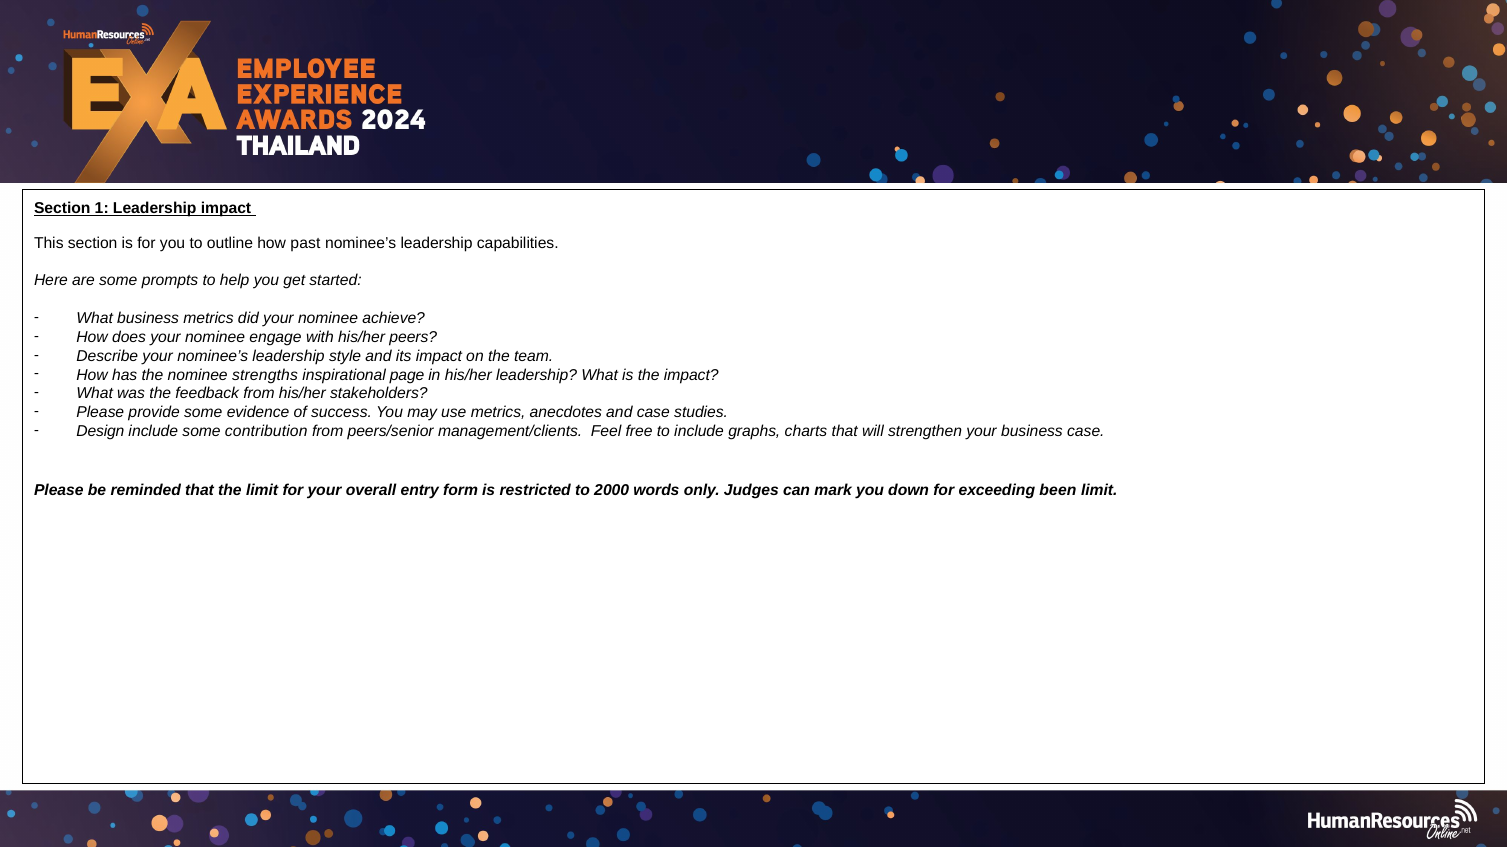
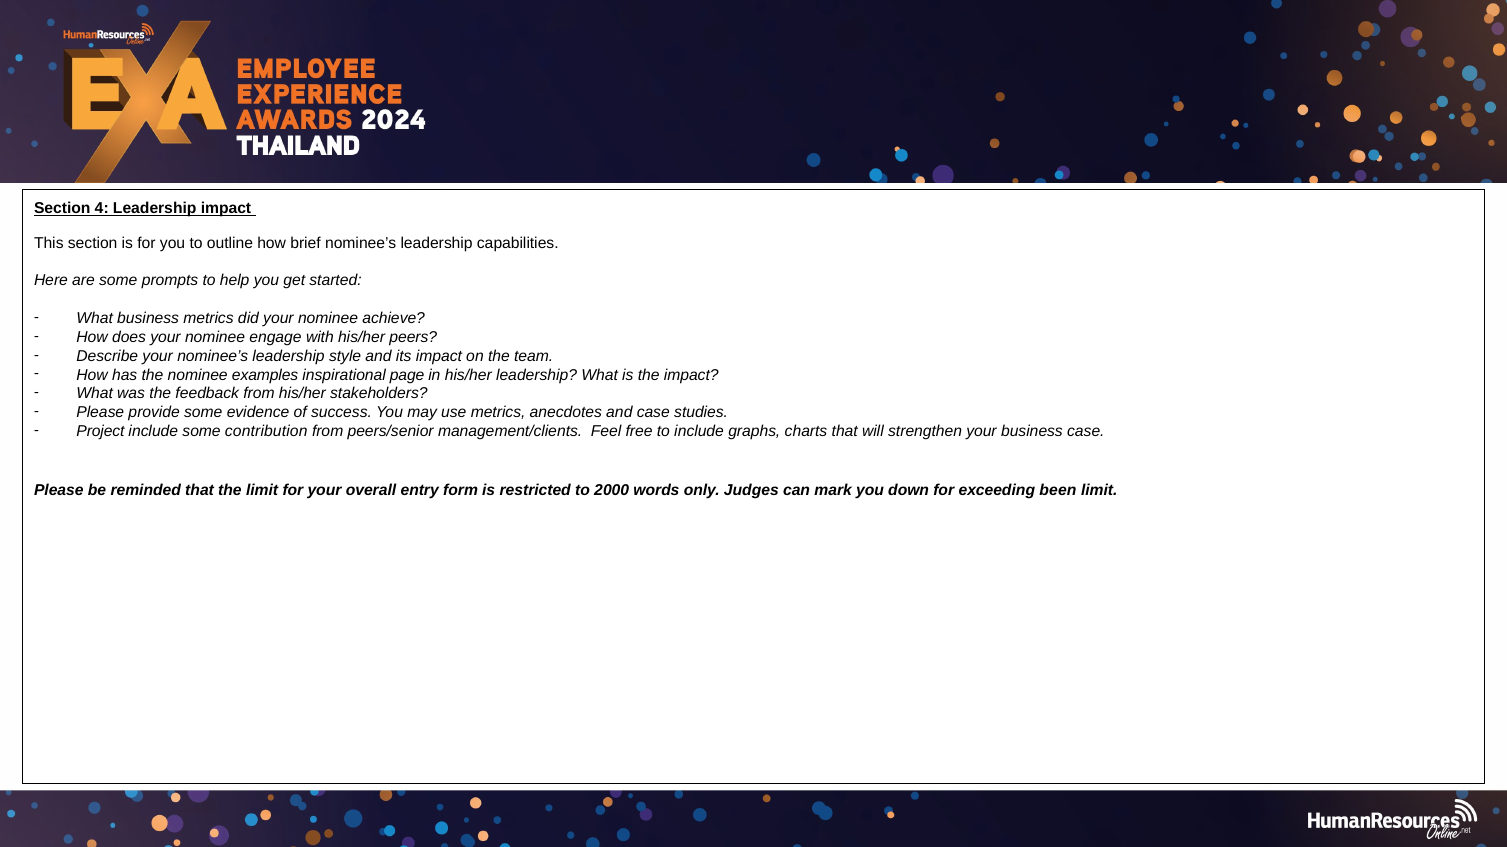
1: 1 -> 4 (102, 208)
past: past -> brief (306, 243)
strengths: strengths -> examples (265, 375)
Design: Design -> Project (100, 432)
